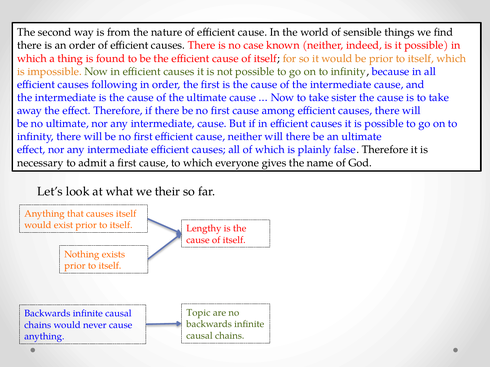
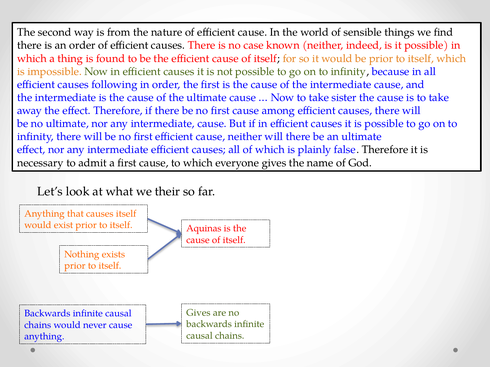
Lengthy: Lengthy -> Aquinas (204, 229)
Topic: Topic -> Gives (198, 313)
